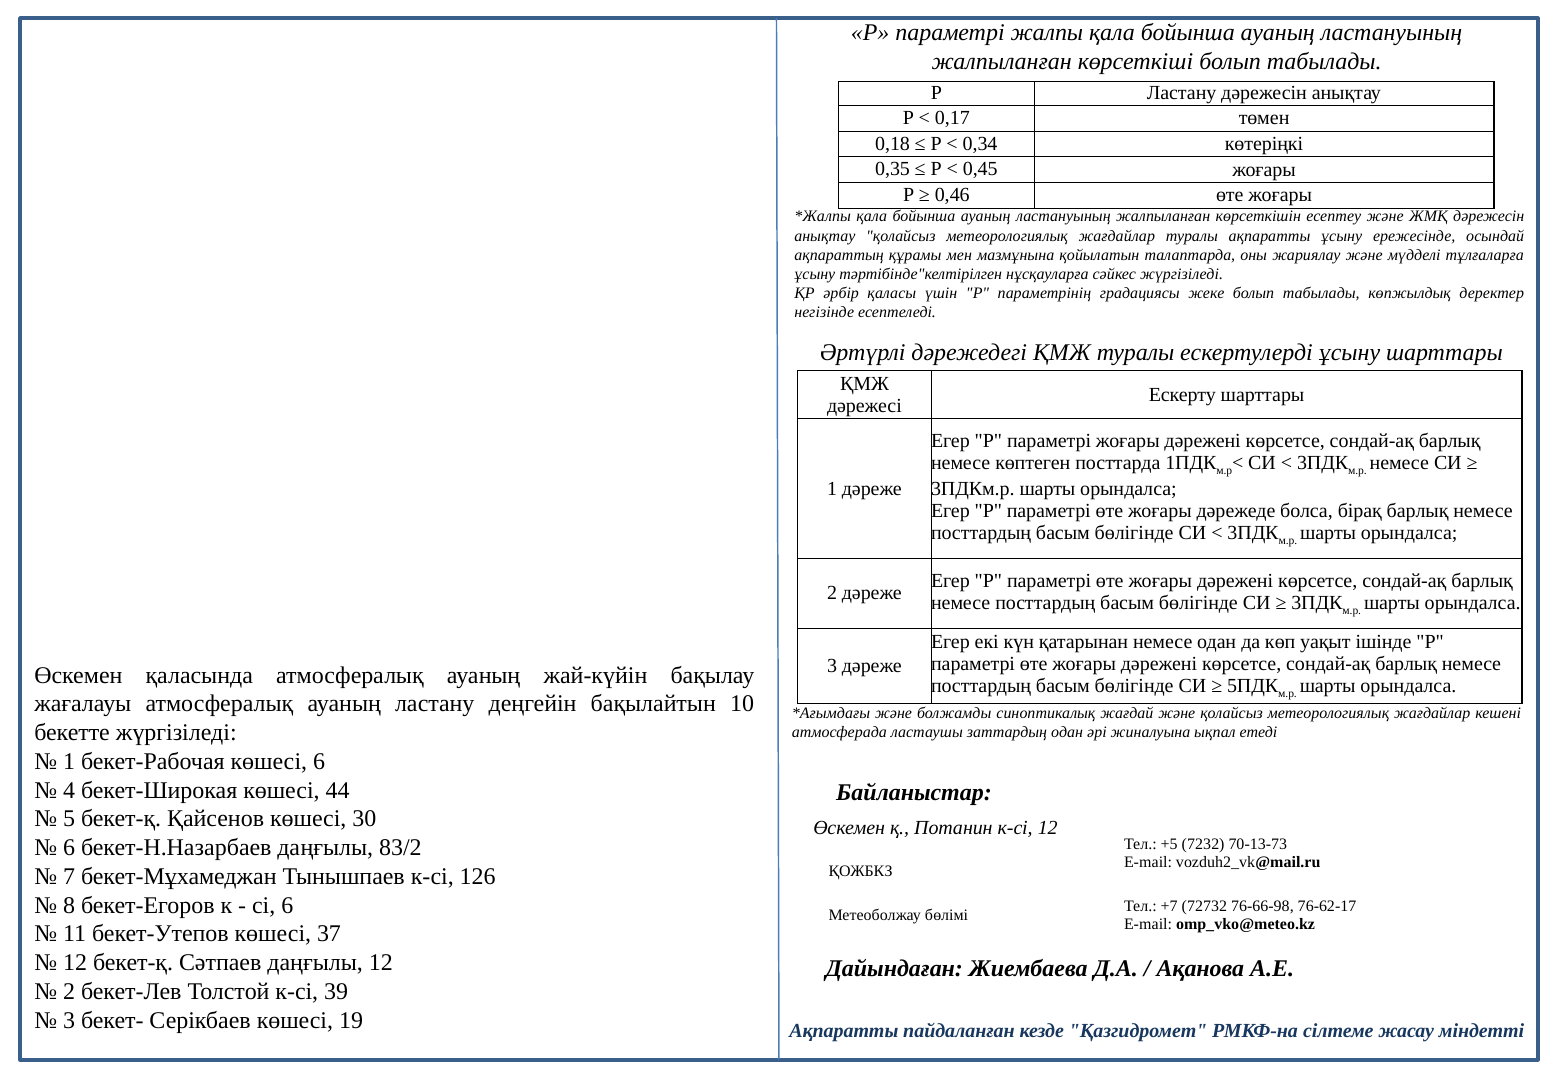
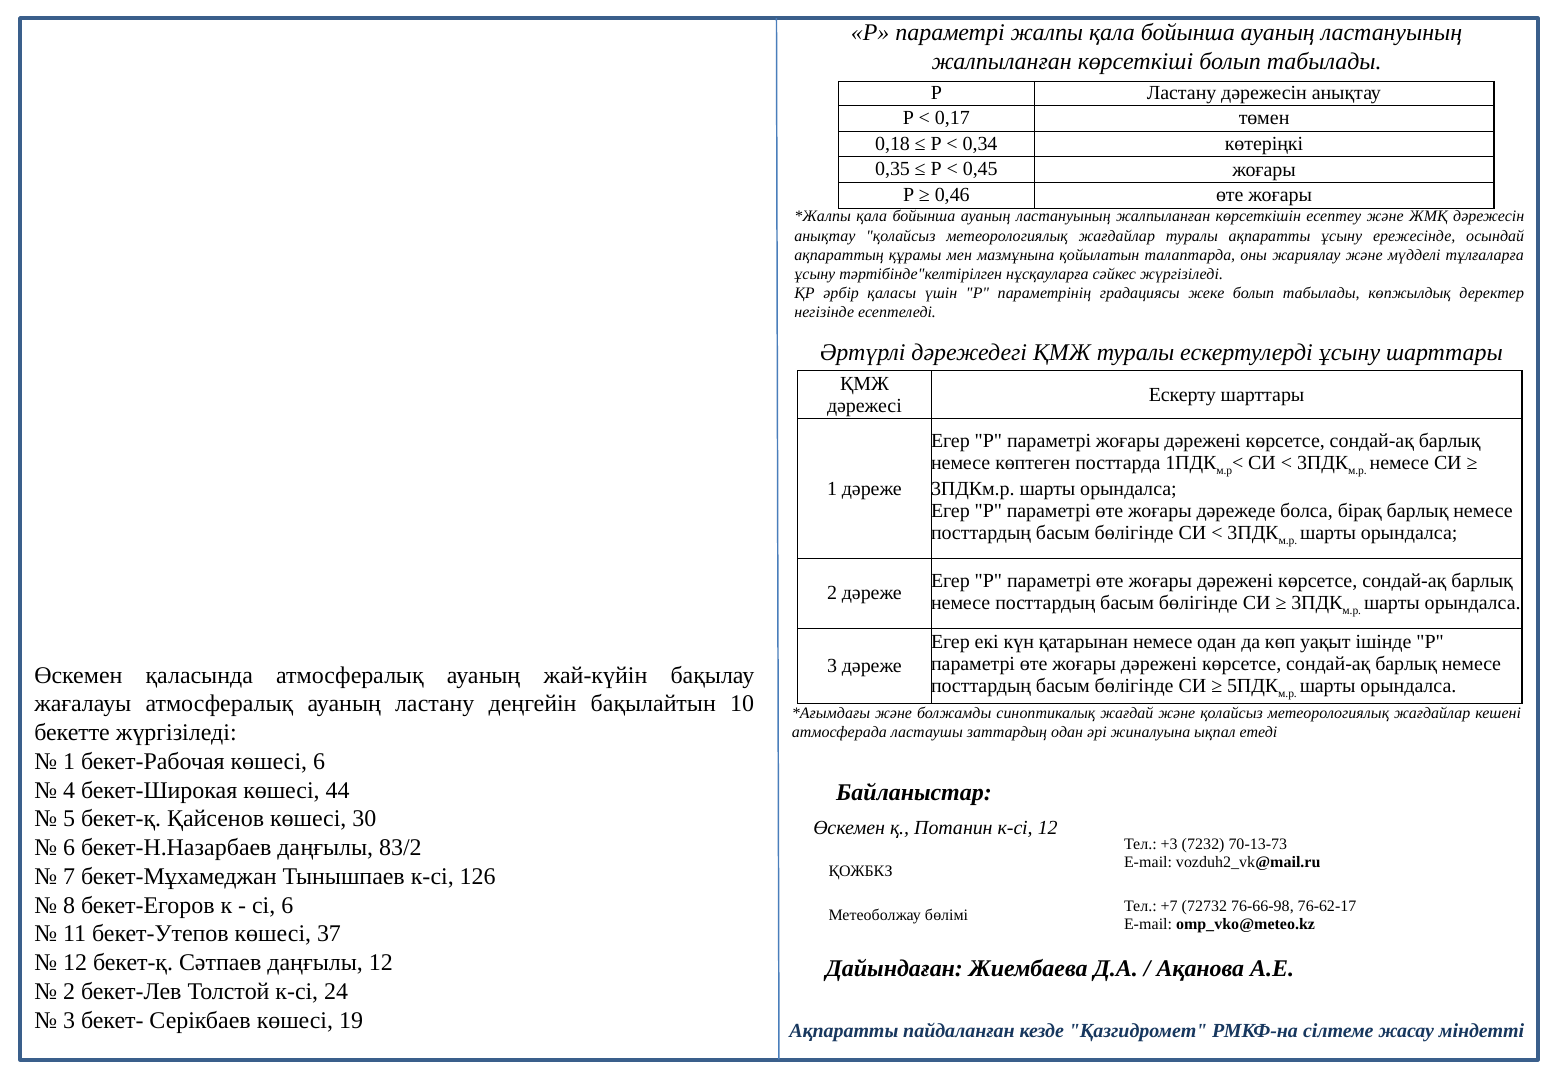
+5: +5 -> +3 (1169, 845)
39: 39 -> 24 (336, 992)
